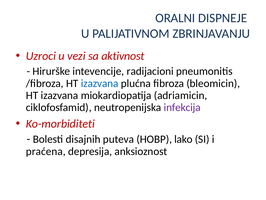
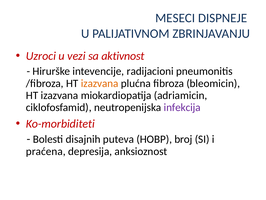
ORALNI: ORALNI -> MESECI (175, 18)
izazvana colour: blue -> orange (100, 83)
lako: lako -> broj (183, 139)
